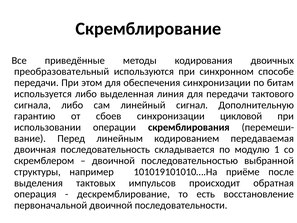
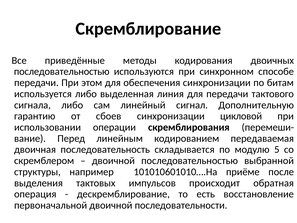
преобразовательный: преобразовательный -> последовательностью (62, 72)
1: 1 -> 5 (277, 149)
101019101010….На: 101019101010….На -> 101010601010….На (175, 172)
